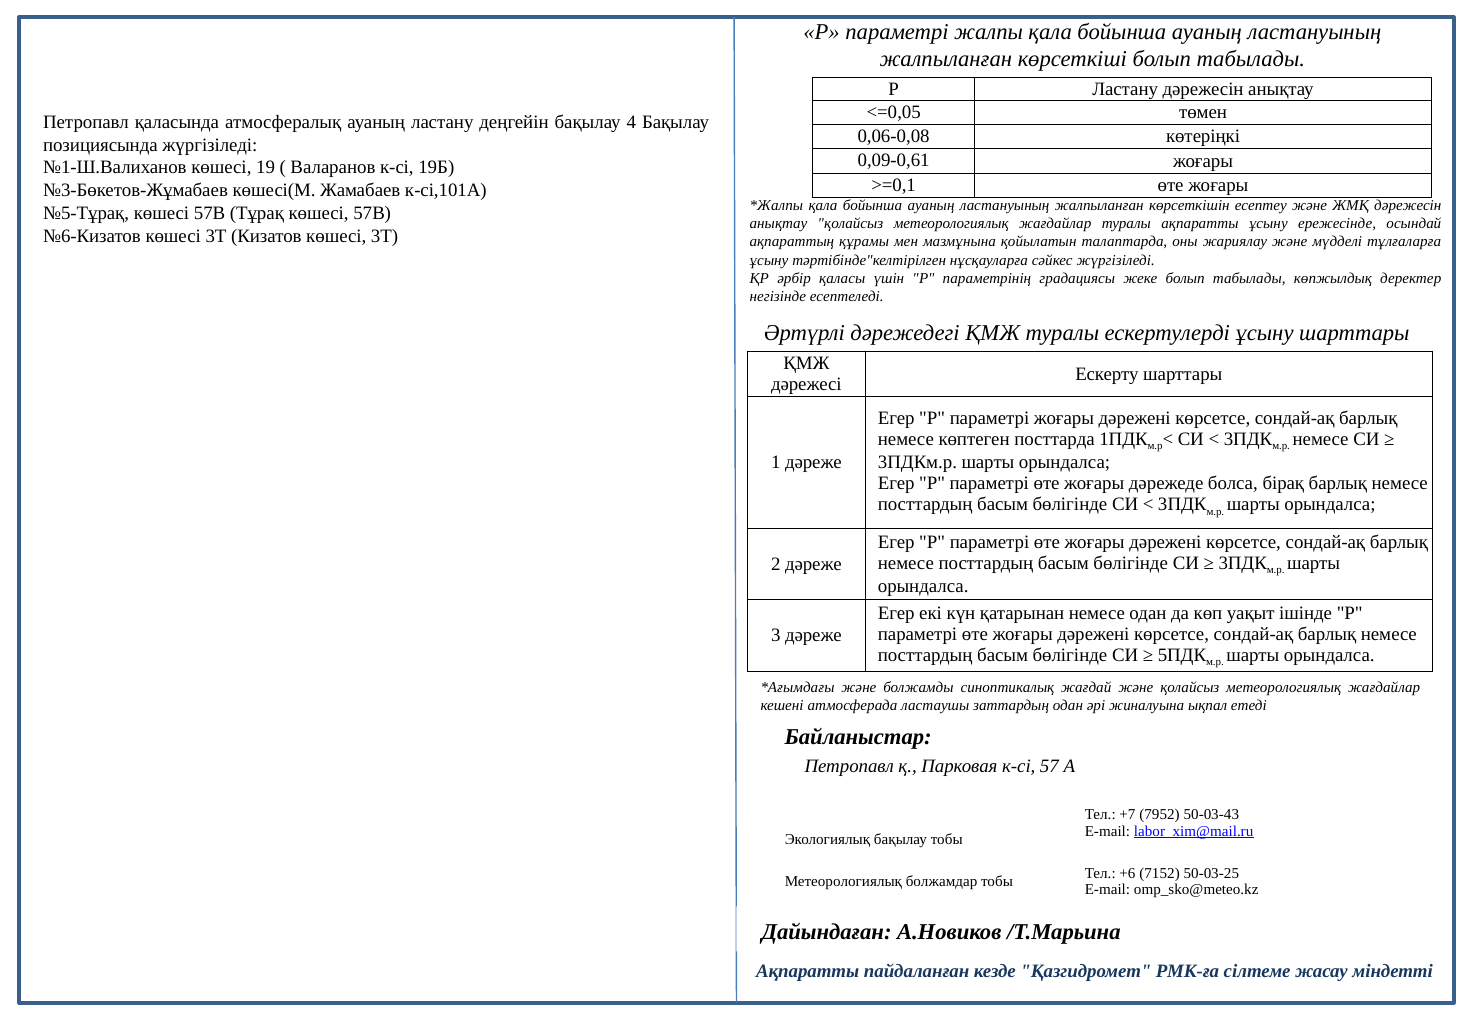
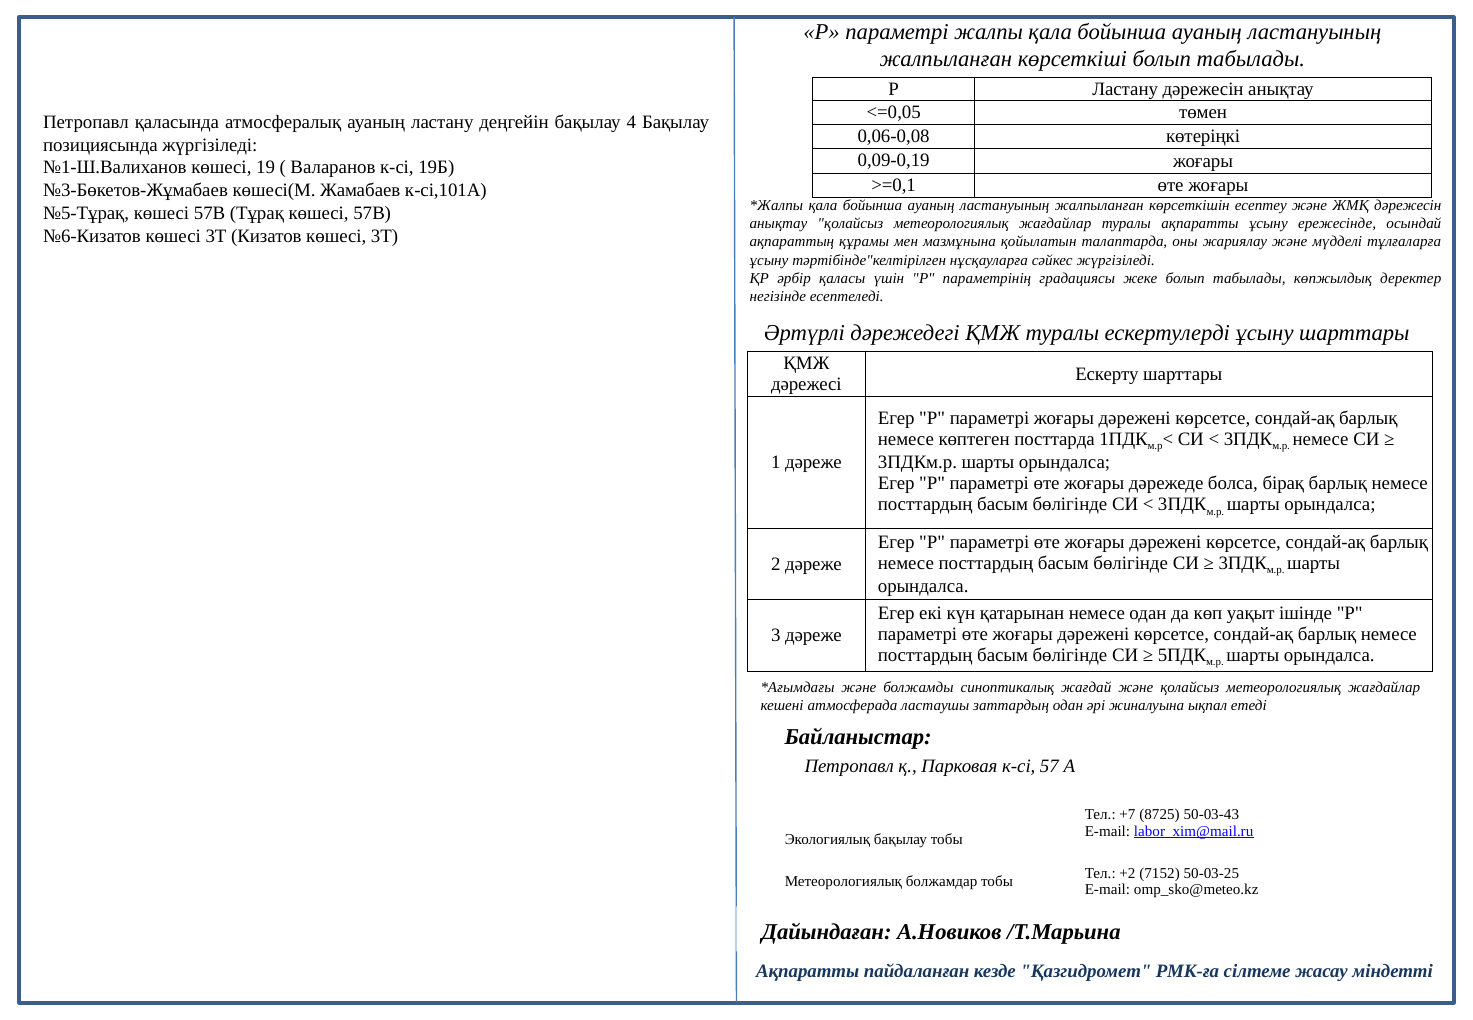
0,09-0,61: 0,09-0,61 -> 0,09-0,19 (894, 161)
7952: 7952 -> 8725 (1160, 814)
+6: +6 -> +2 (1127, 873)
